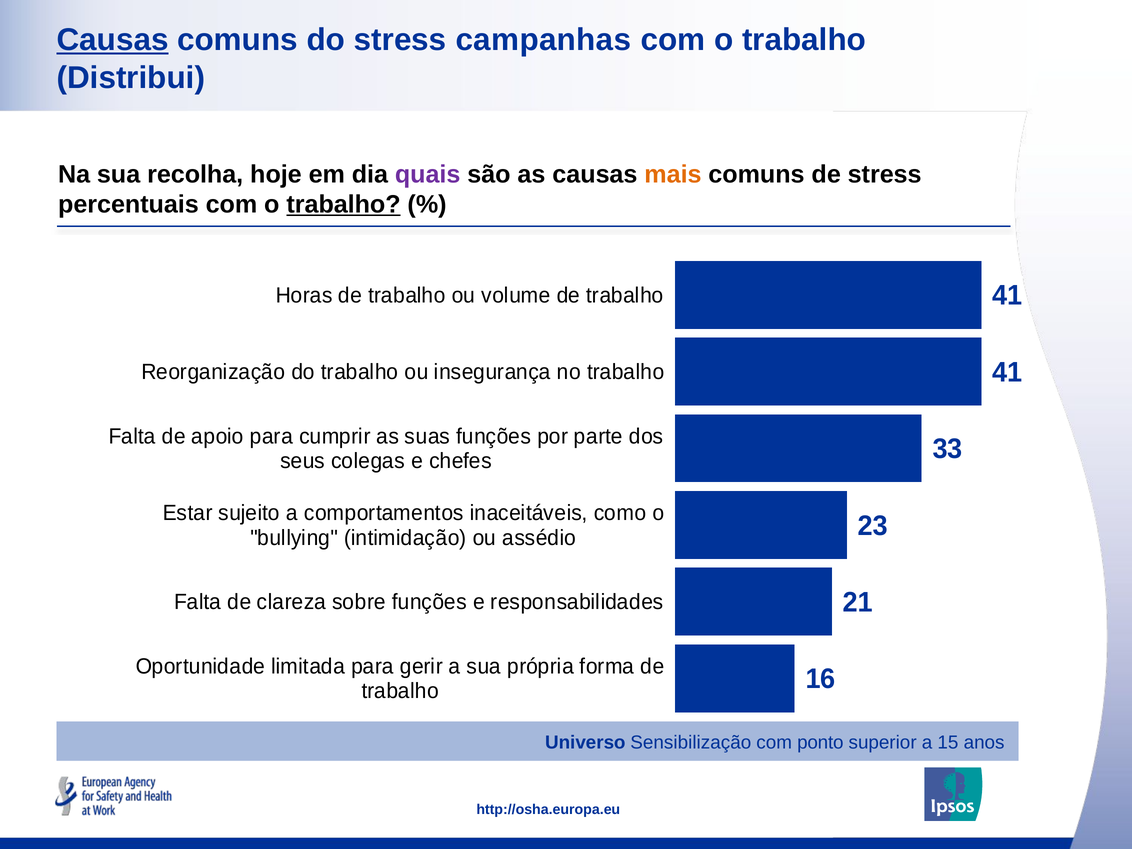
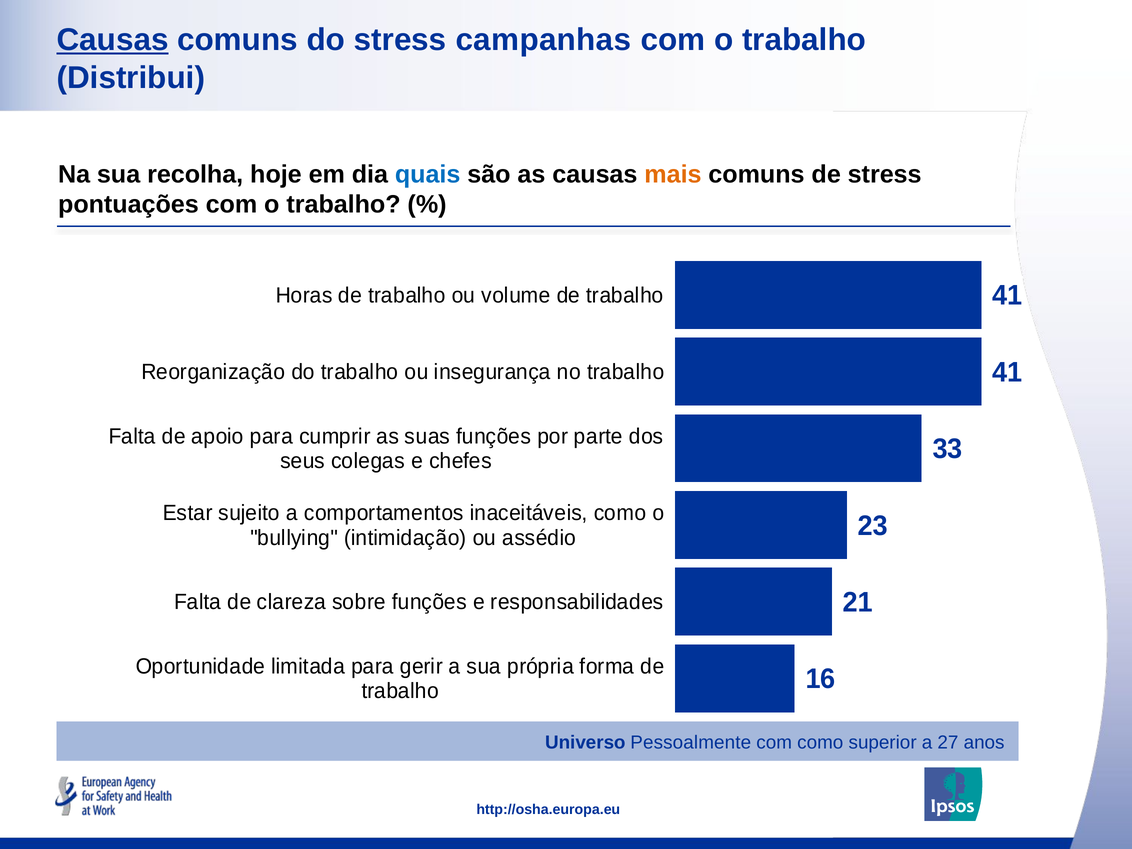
quais colour: purple -> blue (428, 174)
percentuais: percentuais -> pontuações (128, 205)
trabalho underline: present -> none (344, 205)
Sensibilização: Sensibilização -> Pessoalmente (691, 742)
com ponto: ponto -> como (820, 742)
15: 15 -> 27 (948, 742)
